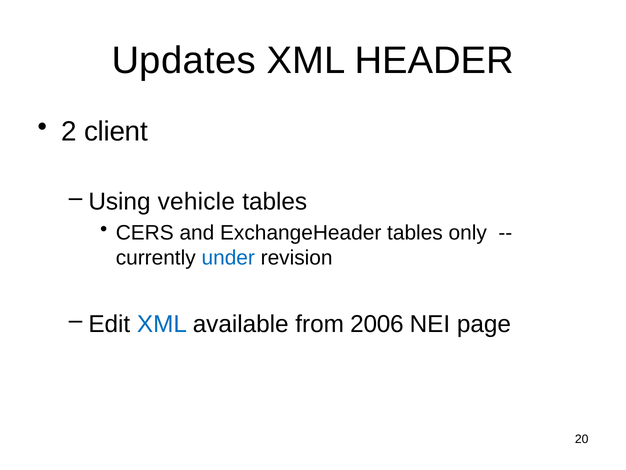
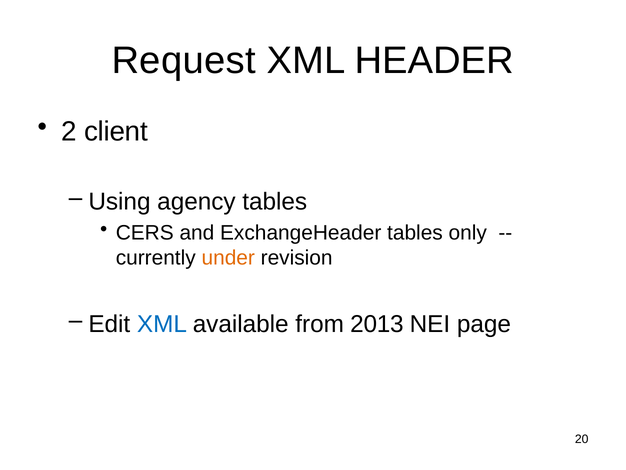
Updates: Updates -> Request (184, 61)
vehicle: vehicle -> agency (196, 201)
under colour: blue -> orange (228, 257)
2006: 2006 -> 2013 (377, 324)
